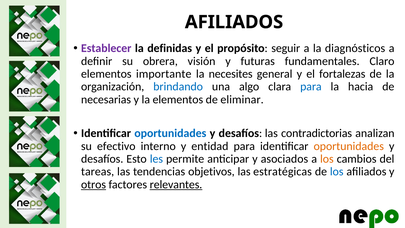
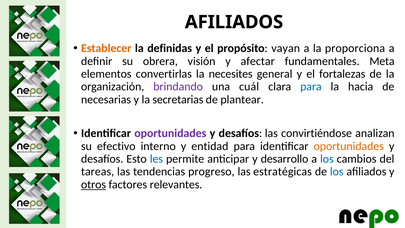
Establecer colour: purple -> orange (106, 48)
seguir: seguir -> vayan (286, 48)
diagnósticos: diagnósticos -> proporciona (355, 48)
futuras: futuras -> afectar (258, 61)
Claro: Claro -> Meta (382, 61)
importante: importante -> convertirlas (164, 74)
brindando colour: blue -> purple (178, 87)
algo: algo -> cuál (249, 87)
la elementos: elementos -> secretarias (178, 99)
eliminar: eliminar -> plantear (242, 99)
oportunidades colour: blue -> purple (170, 133)
contradictorias: contradictorias -> convirtiéndose (317, 133)
asociados: asociados -> desarrollo (285, 159)
los colour: orange -> blue (327, 159)
objetivos: objetivos -> progreso (211, 172)
relevantes underline: present -> none (176, 184)
